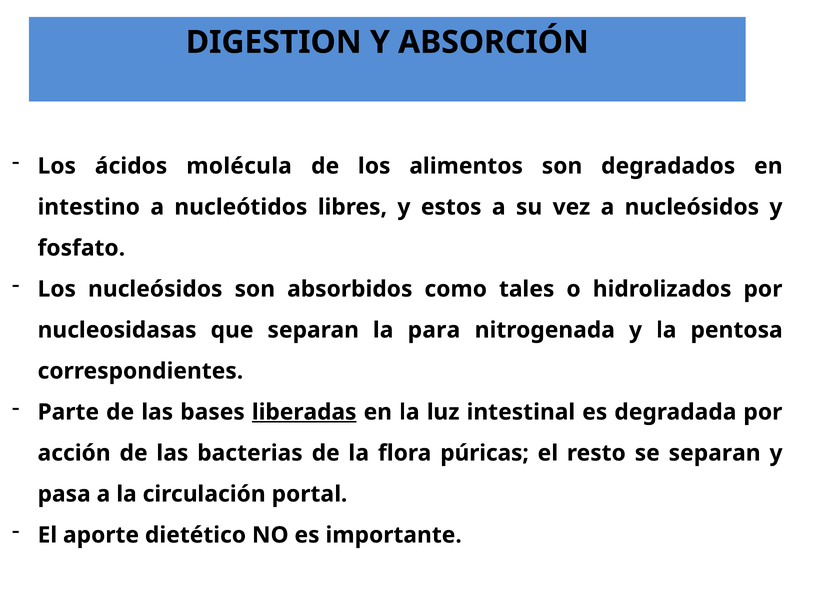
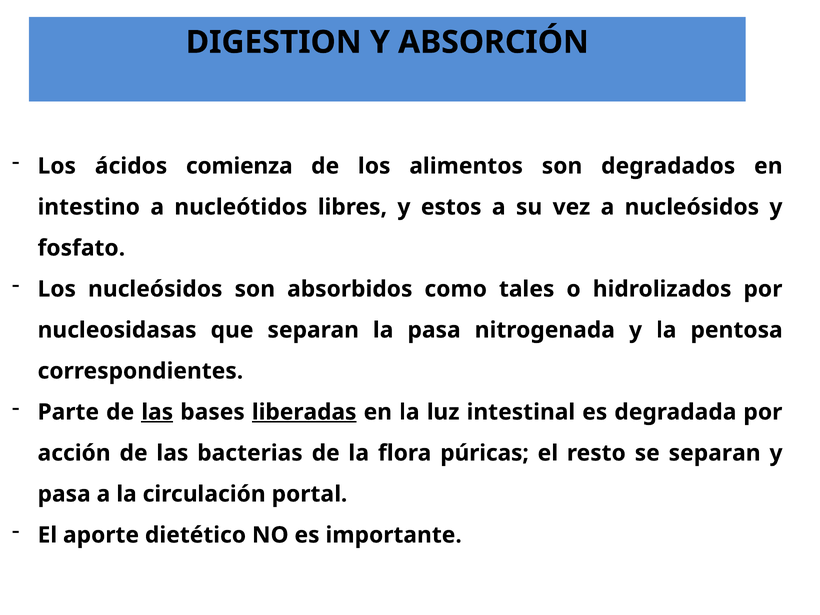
molécula: molécula -> comienza (239, 166)
la para: para -> pasa (434, 330)
las underline: none -> present (157, 412)
